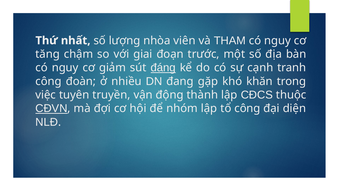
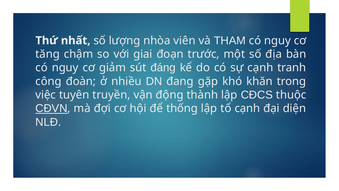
đáng underline: present -> none (163, 68)
nhóm: nhóm -> thống (182, 108)
tổ công: công -> cạnh (247, 108)
